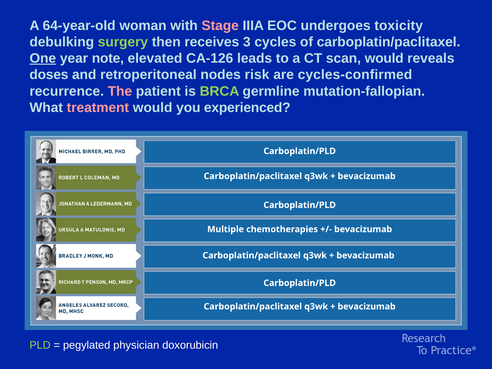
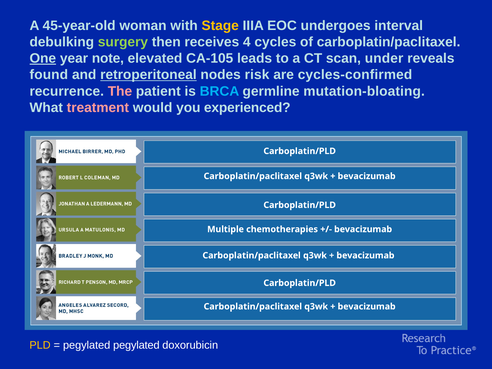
64-year-old: 64-year-old -> 45-year-old (79, 26)
Stage colour: pink -> yellow (220, 26)
toxicity: toxicity -> interval (399, 26)
3: 3 -> 4 (247, 42)
CA-126: CA-126 -> CA-105 (210, 58)
scan would: would -> under (384, 58)
doses: doses -> found (49, 75)
retroperitoneal underline: none -> present (148, 75)
BRCA colour: light green -> light blue (219, 91)
mutation-fallopian: mutation-fallopian -> mutation-bloating (364, 91)
PLD colour: light green -> yellow (40, 345)
pegylated physician: physician -> pegylated (136, 345)
